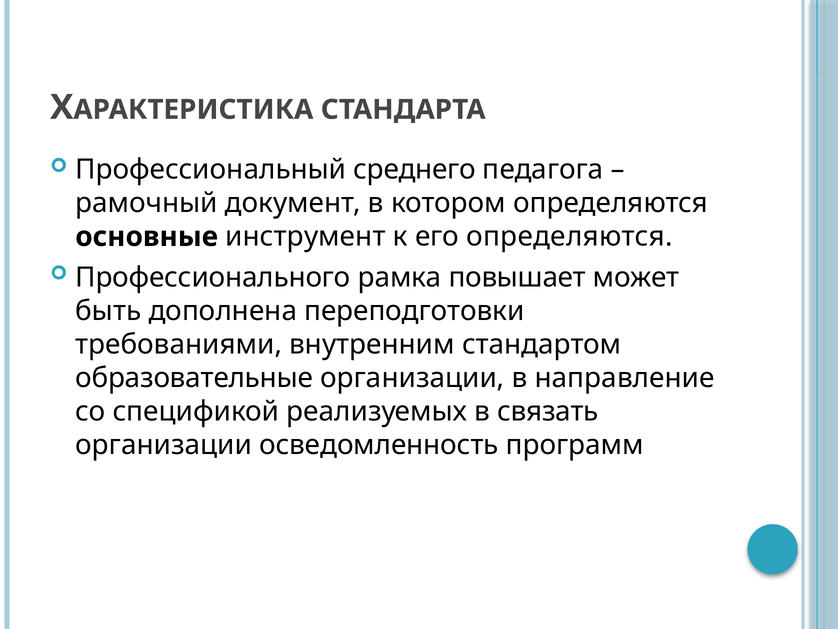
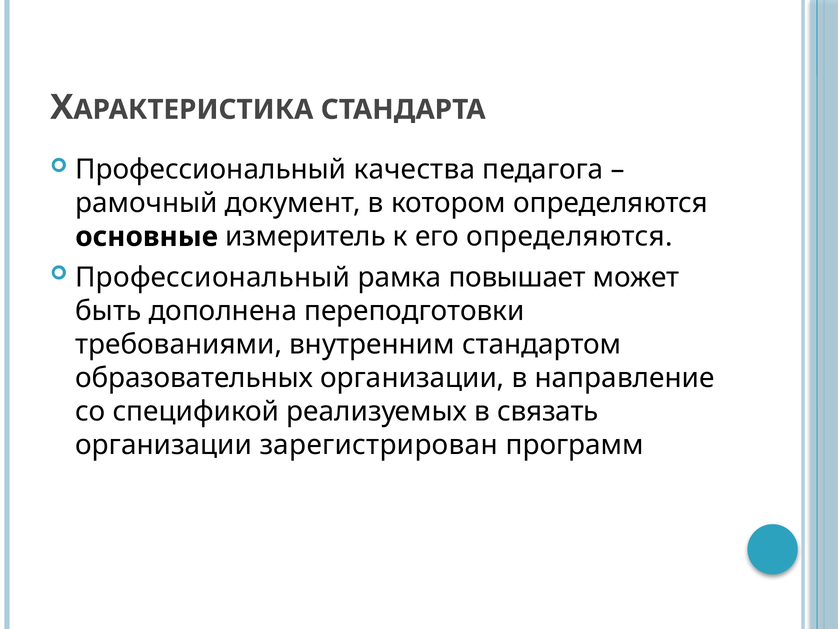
среднего: среднего -> качества (414, 169)
инструмент: инструмент -> измеритель (306, 237)
Профессионального: Профессионального -> Профессиональный (213, 277)
образовательные: образовательные -> образовательных (194, 378)
осведомленность: осведомленность -> зарегистрирован (379, 445)
